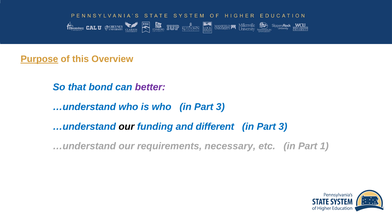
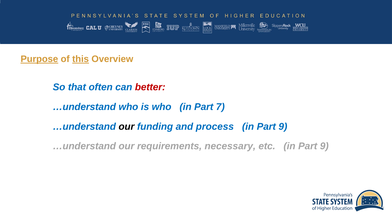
this underline: none -> present (81, 59)
bond: bond -> often (101, 87)
better colour: purple -> red (150, 87)
who in Part 3: 3 -> 7 (220, 107)
different: different -> process (215, 126)
3: 3 -> 9 (283, 126)
etc in Part 1: 1 -> 9 (324, 146)
